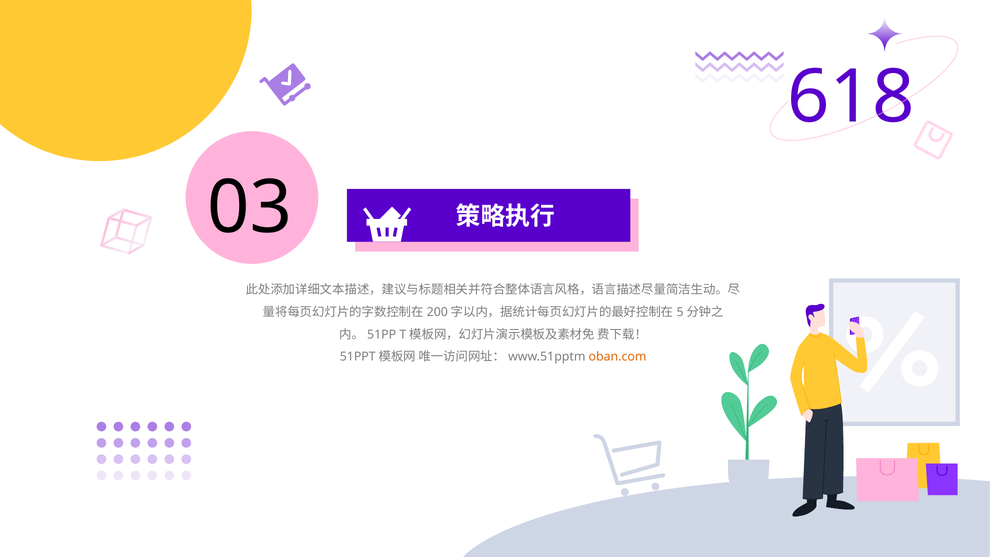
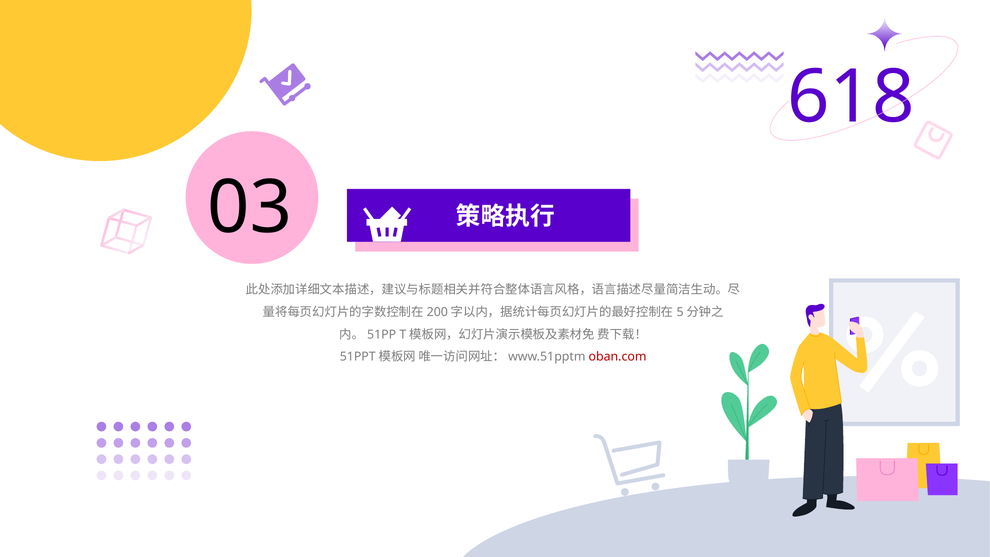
oban.com colour: orange -> red (618, 357)
